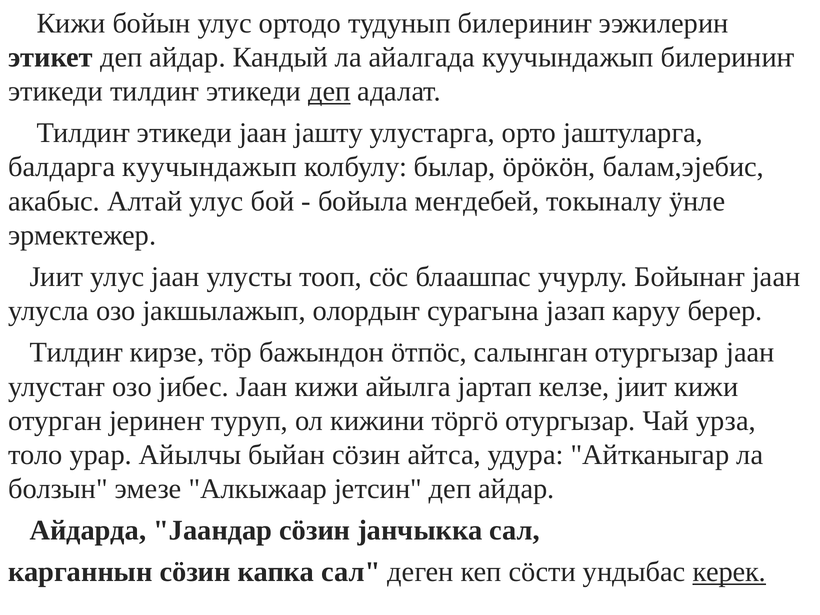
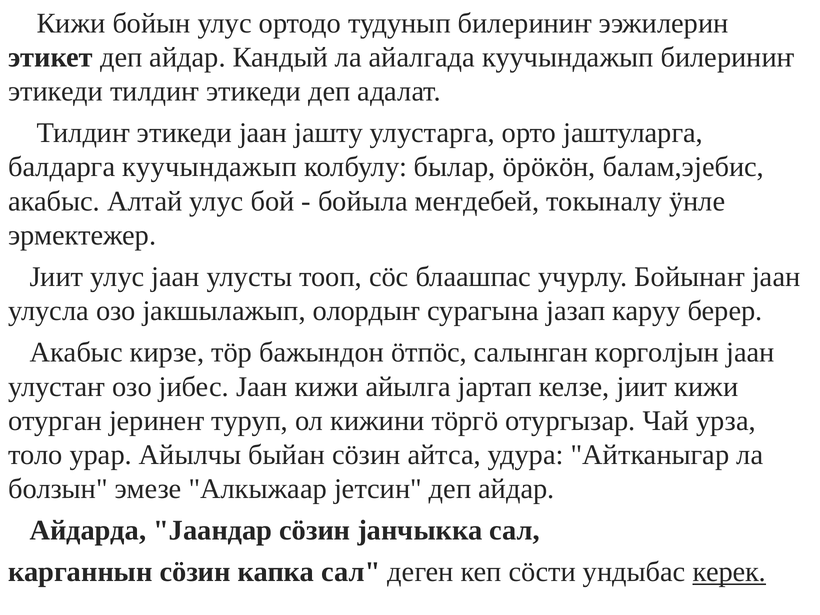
деп underline: present -> none (329, 91)
Тилдиҥ: Тилдиҥ -> Акабыс (76, 352)
салынган отургызар: отургызар -> корголjын (657, 352)
